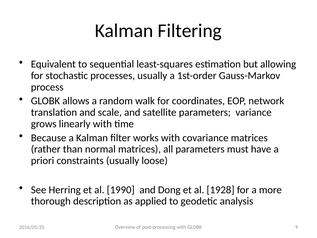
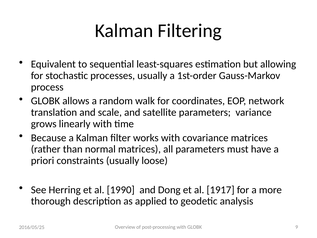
1928: 1928 -> 1917 (221, 190)
